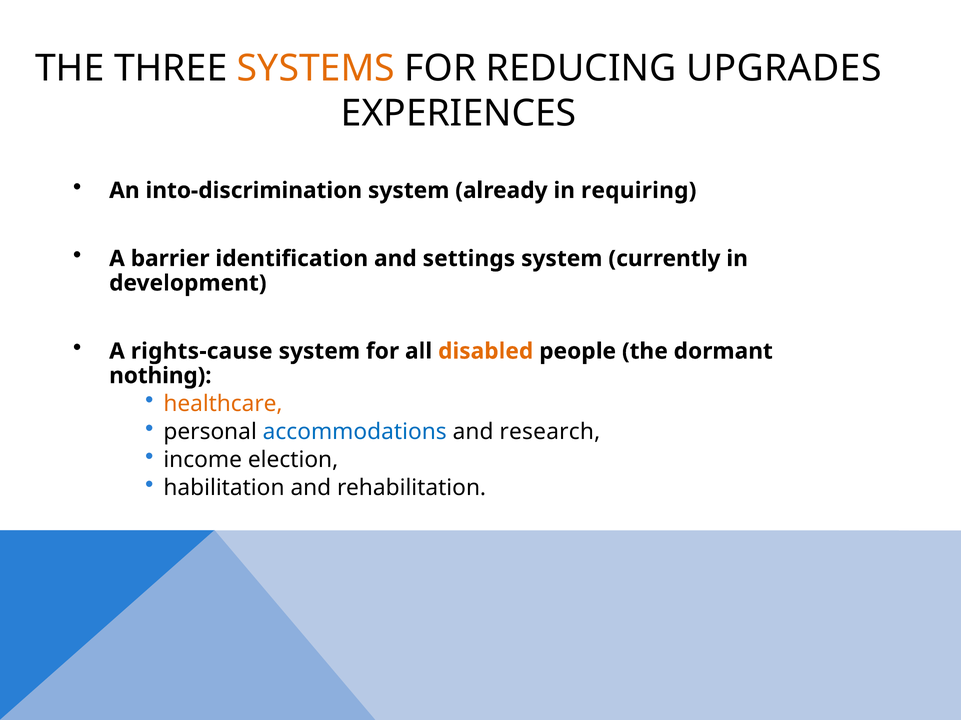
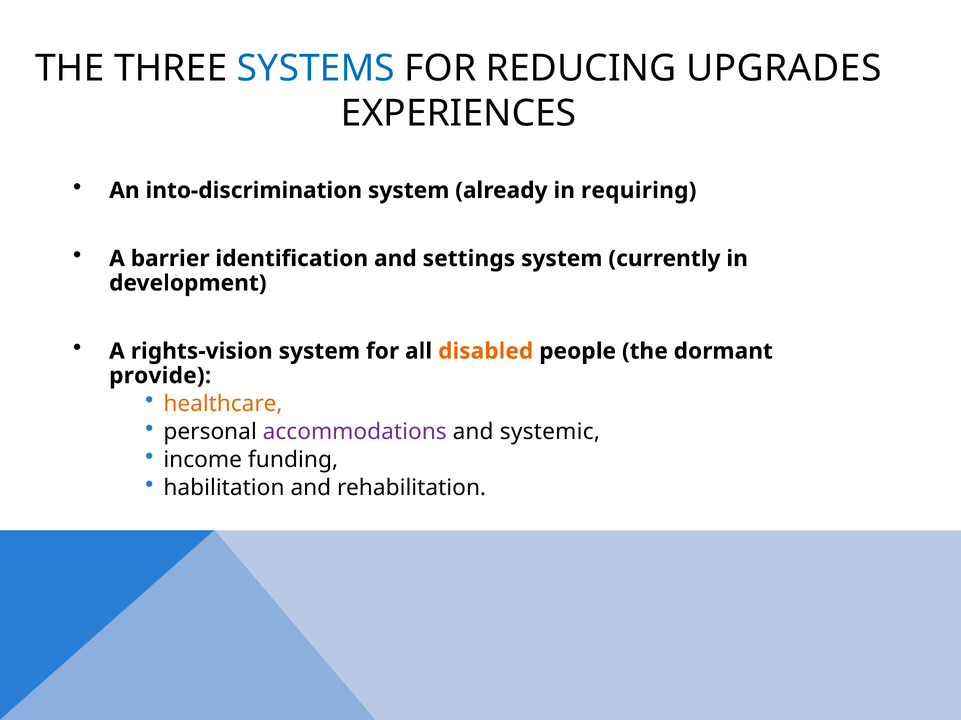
SYSTEMS colour: orange -> blue (316, 69)
rights-cause: rights-cause -> rights-vision (202, 352)
nothing: nothing -> provide (160, 376)
accommodations colour: blue -> purple (355, 432)
research: research -> systemic (550, 432)
election: election -> funding (293, 460)
